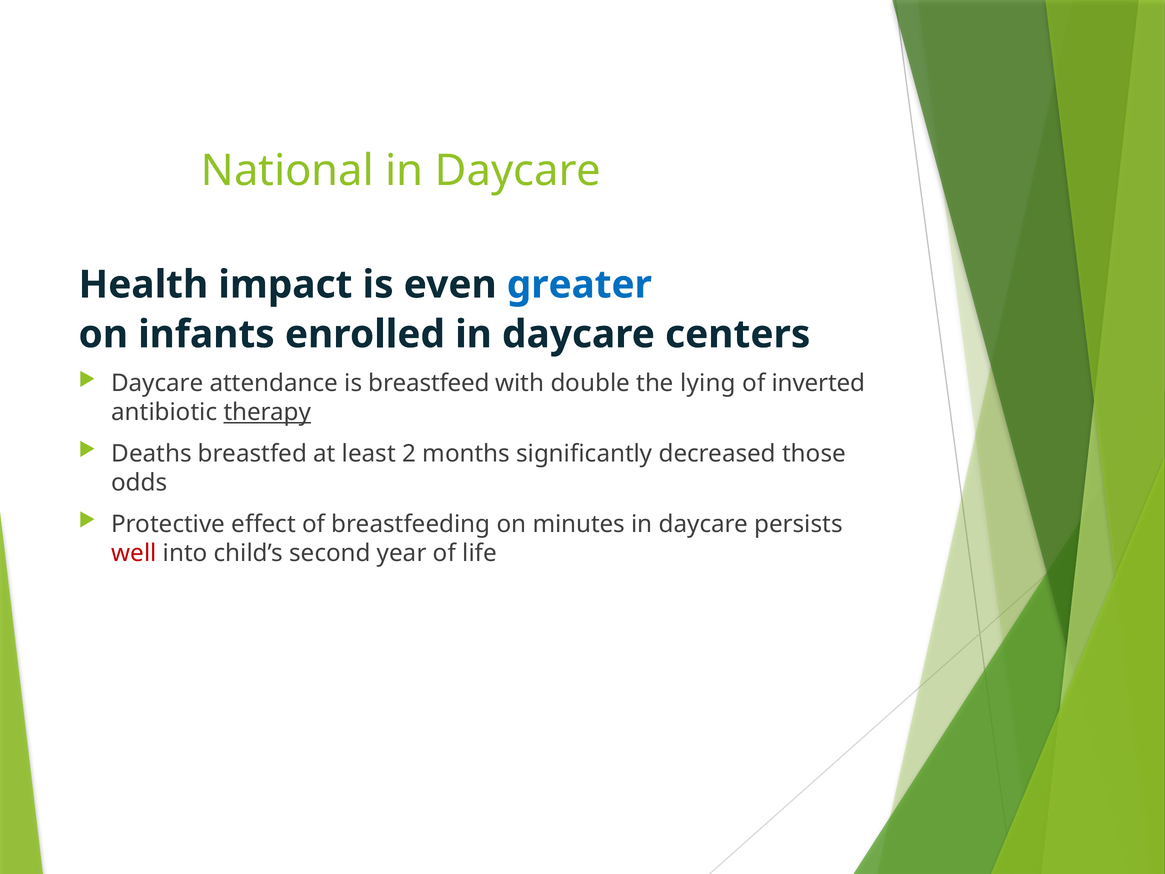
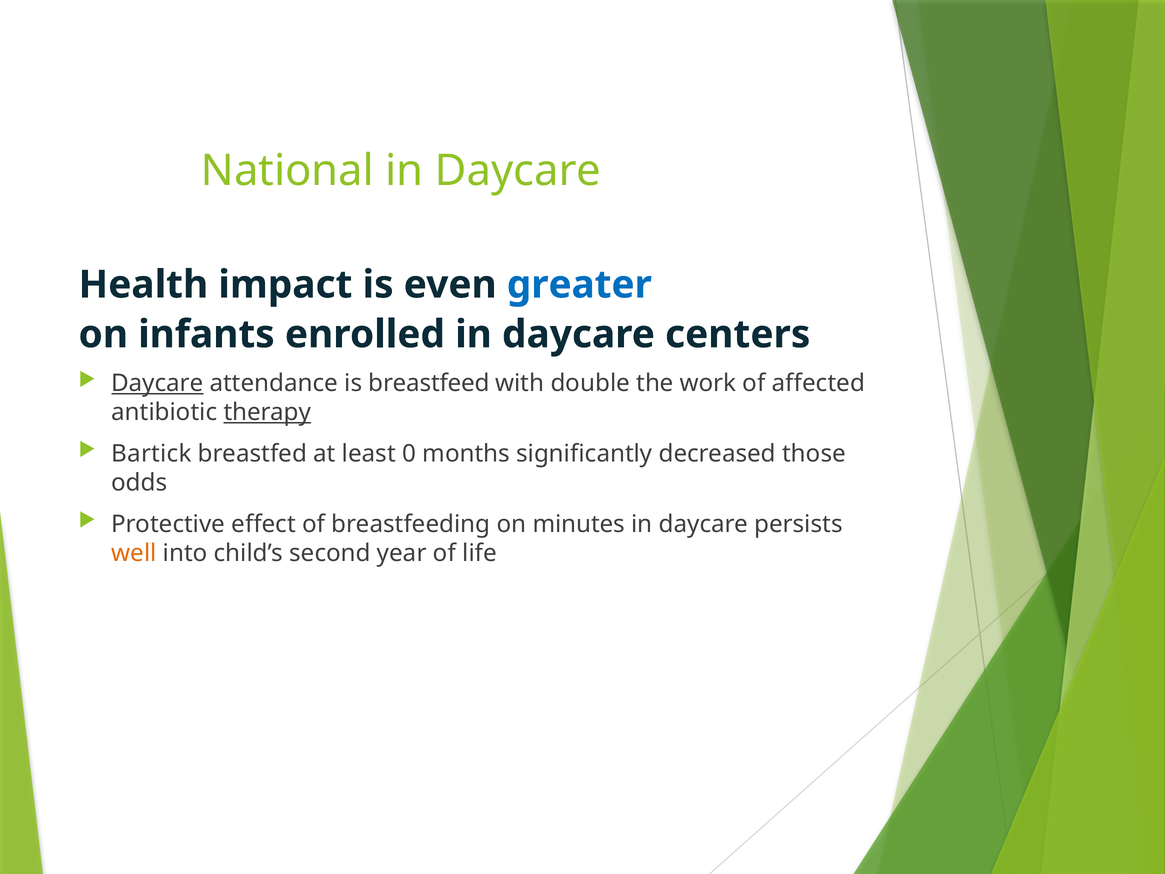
Daycare underline: none -> present (157, 383)
lying: lying -> work (708, 383)
inverted: inverted -> affected (818, 383)
Deaths: Deaths -> Bartick (151, 453)
2: 2 -> 0 (409, 453)
well colour: red -> orange (134, 553)
